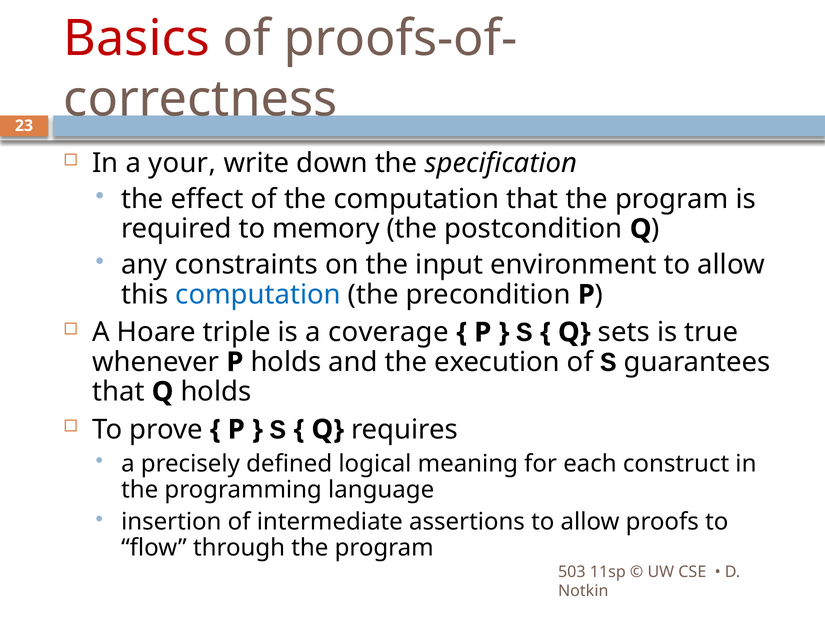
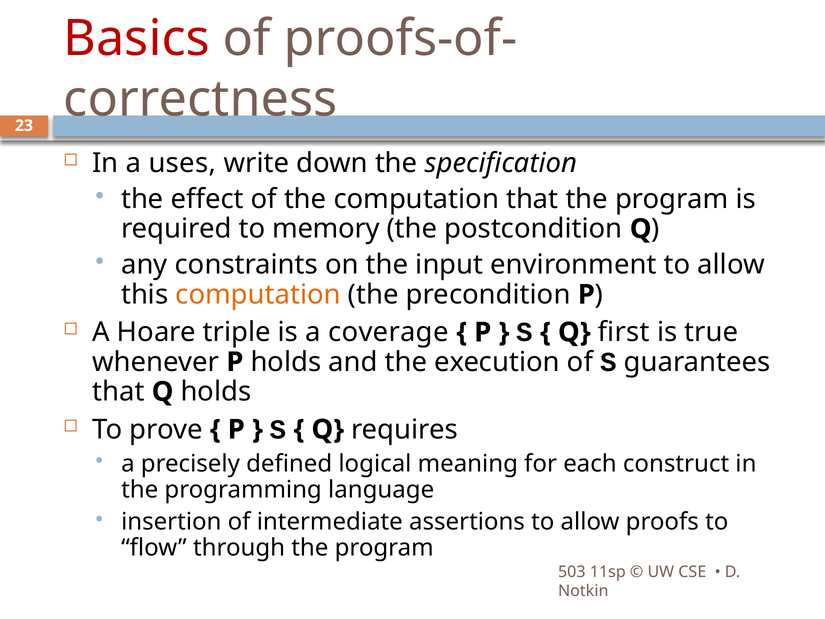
your: your -> uses (182, 163)
computation colour: blue -> orange (258, 294)
sets: sets -> first (624, 332)
